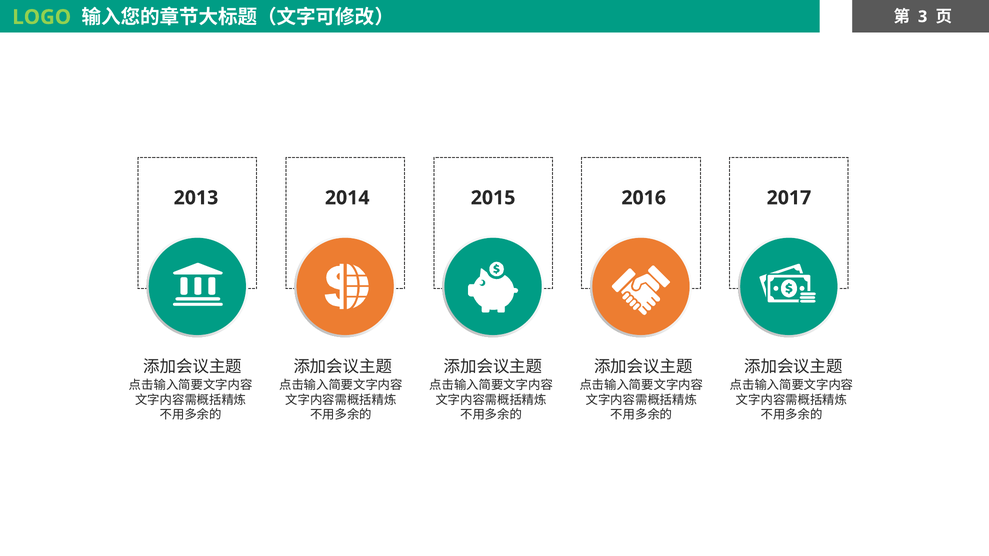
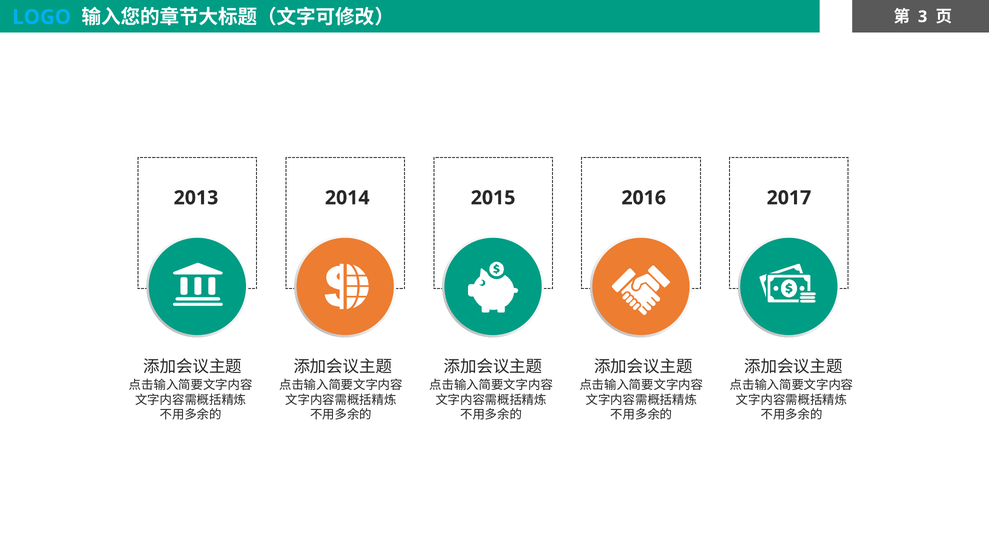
LOGO colour: light green -> light blue (42, 17)
